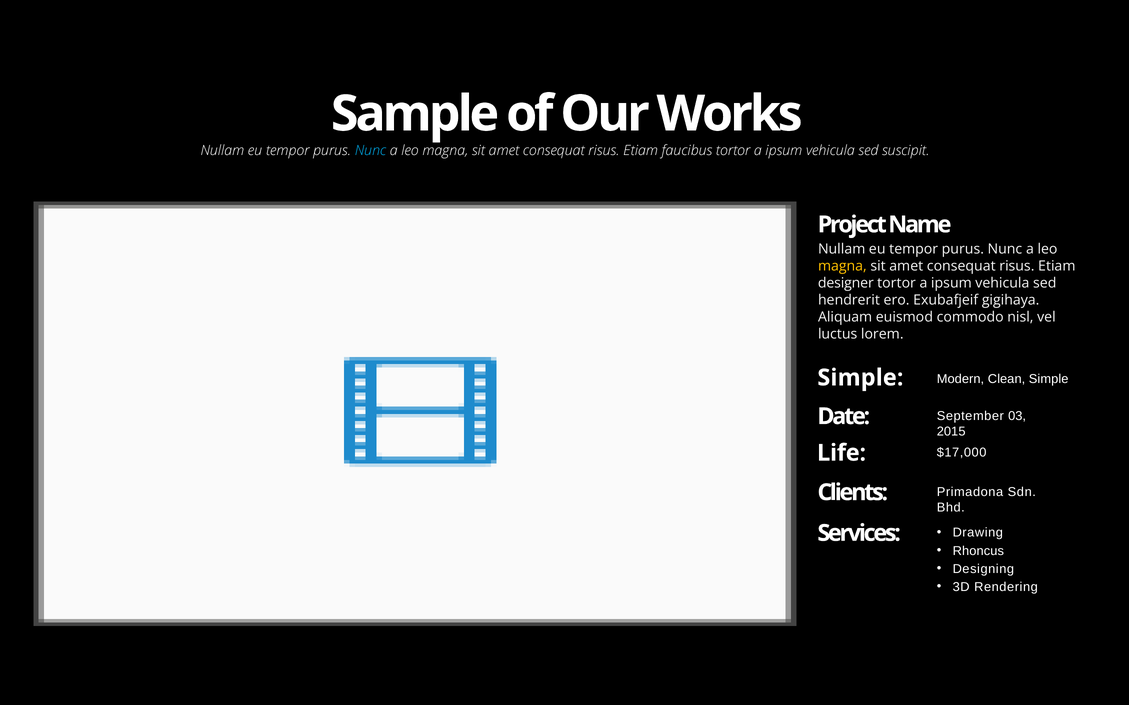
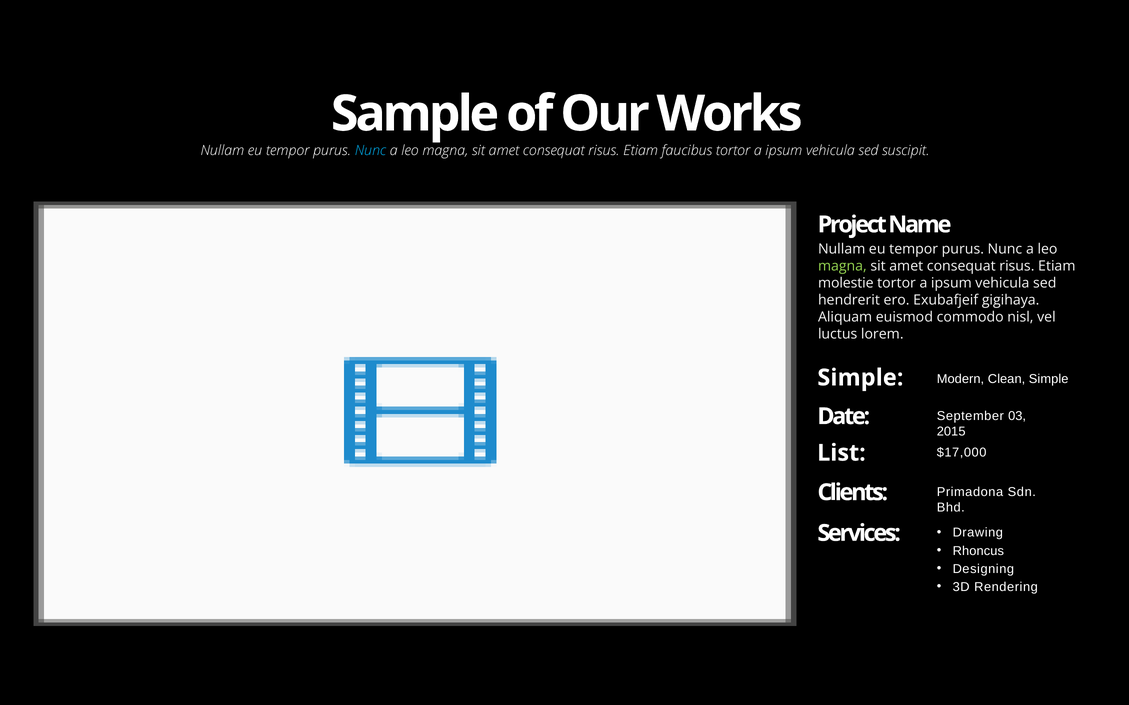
magna colour: yellow -> light green (842, 266)
designer: designer -> molestie (846, 283)
Life: Life -> List (841, 453)
